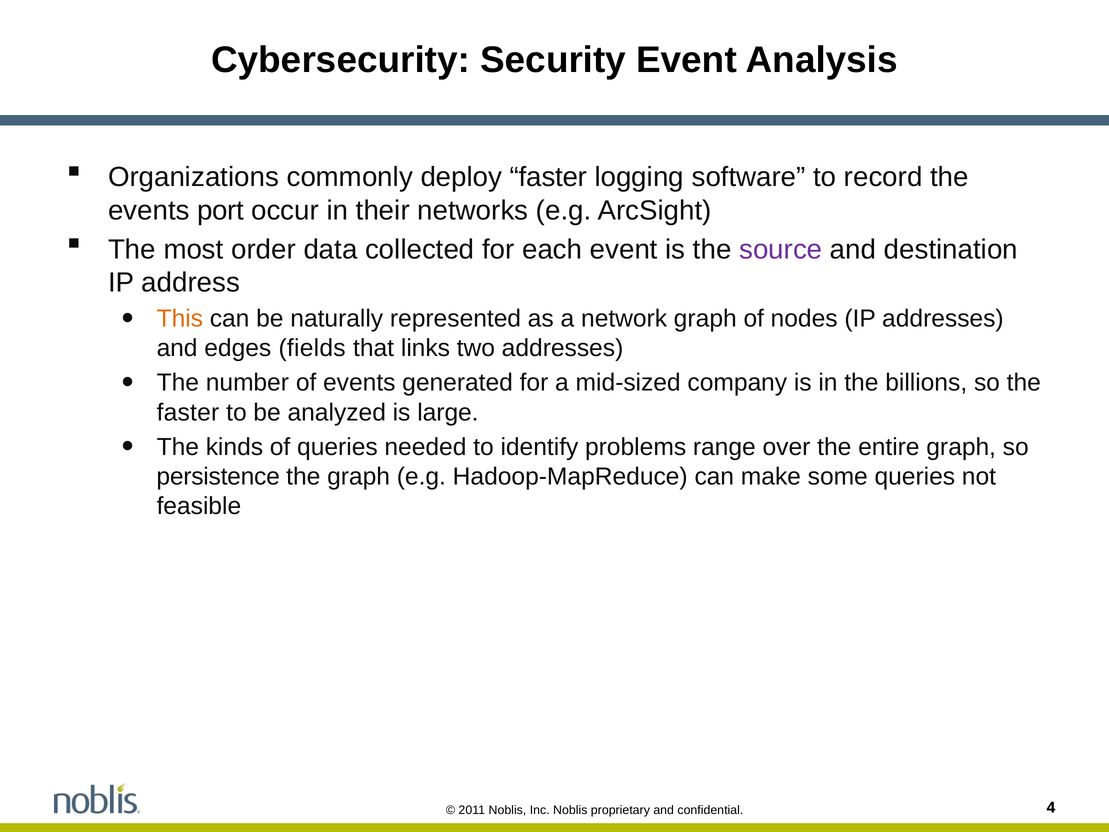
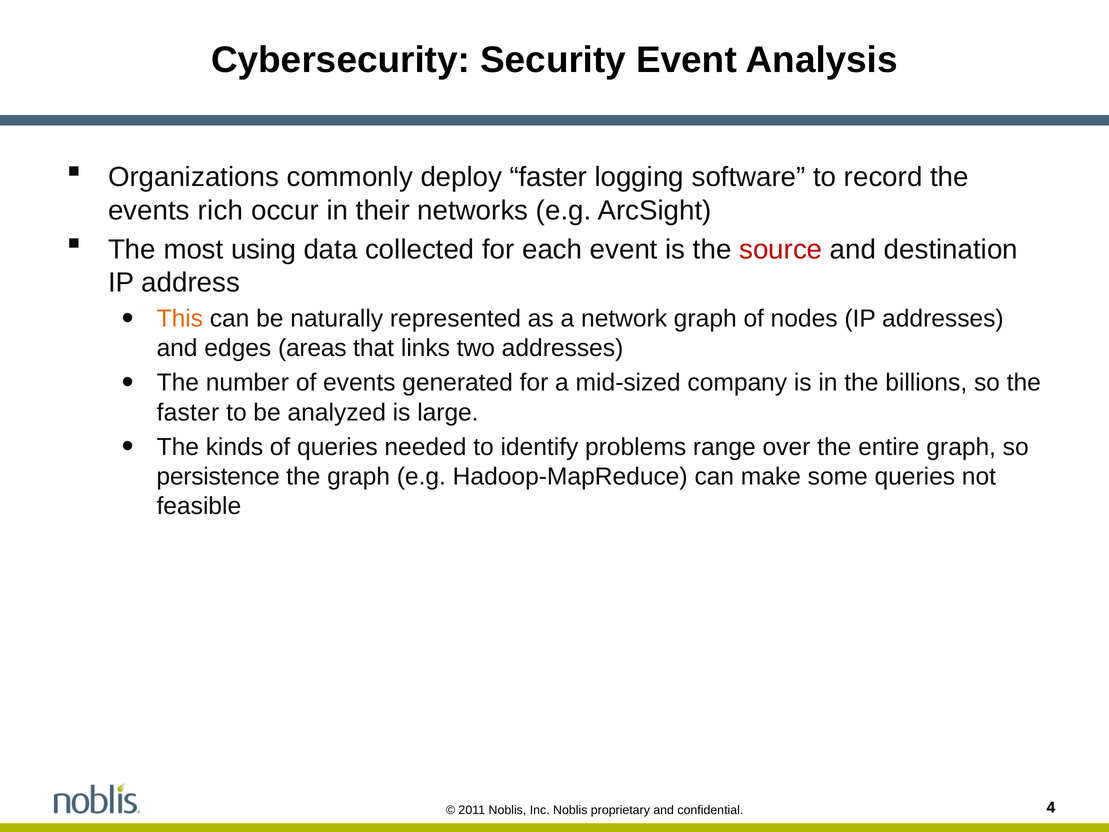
port: port -> rich (220, 210)
order: order -> using (264, 249)
source colour: purple -> red (781, 249)
fields: fields -> areas (312, 348)
